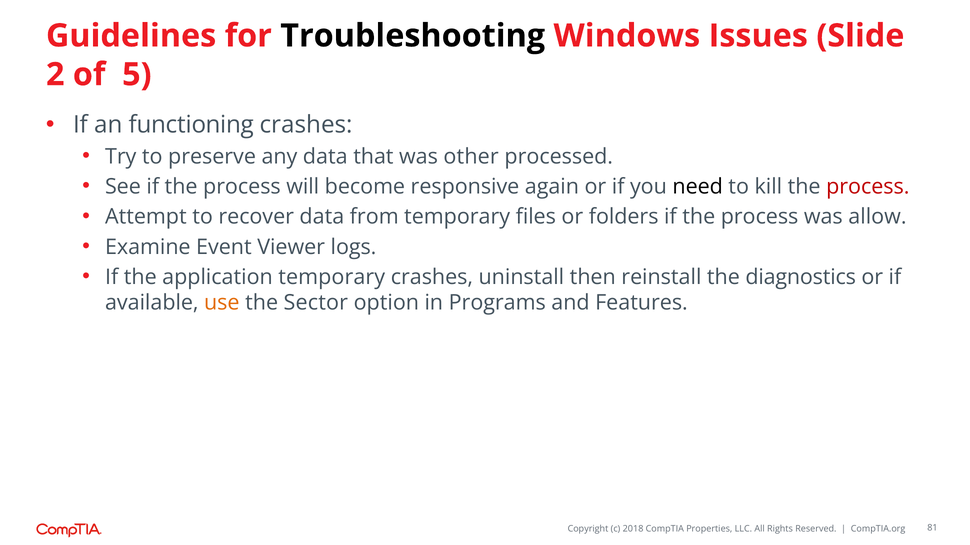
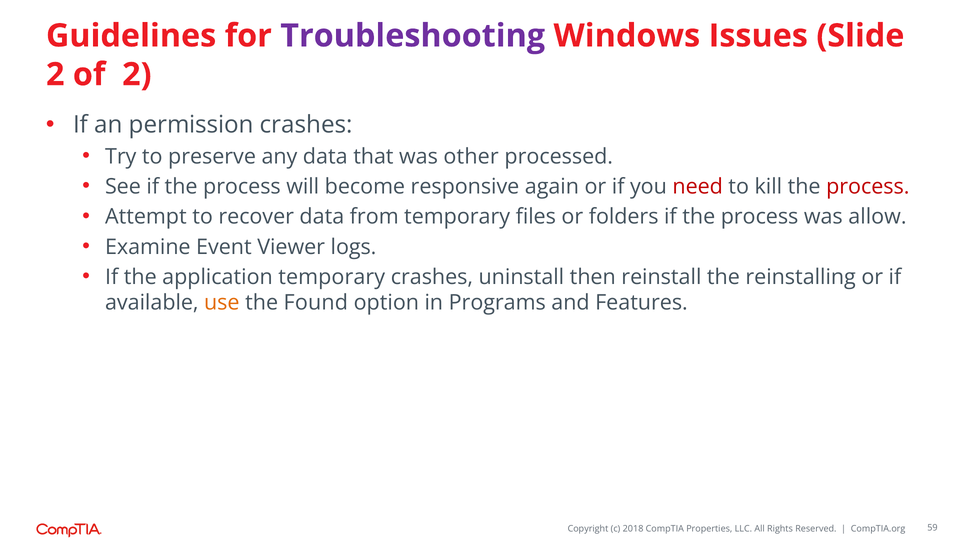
Troubleshooting colour: black -> purple (413, 36)
of 5: 5 -> 2 (137, 75)
functioning: functioning -> permission (191, 125)
need colour: black -> red (698, 187)
diagnostics: diagnostics -> reinstalling (801, 277)
Sector: Sector -> Found (316, 303)
81: 81 -> 59 (932, 529)
